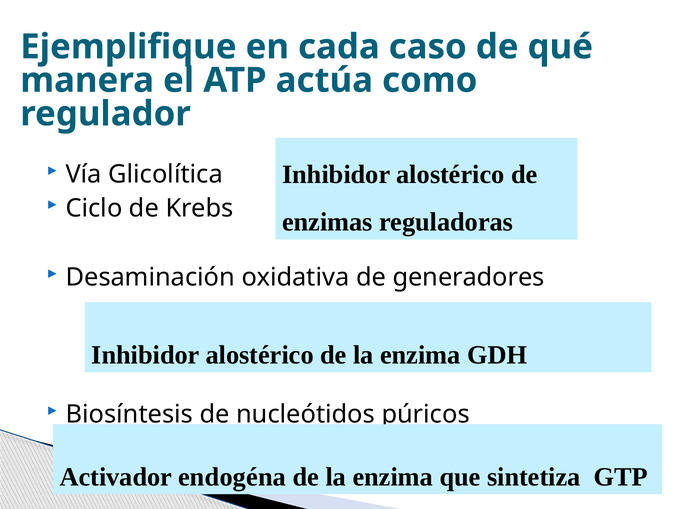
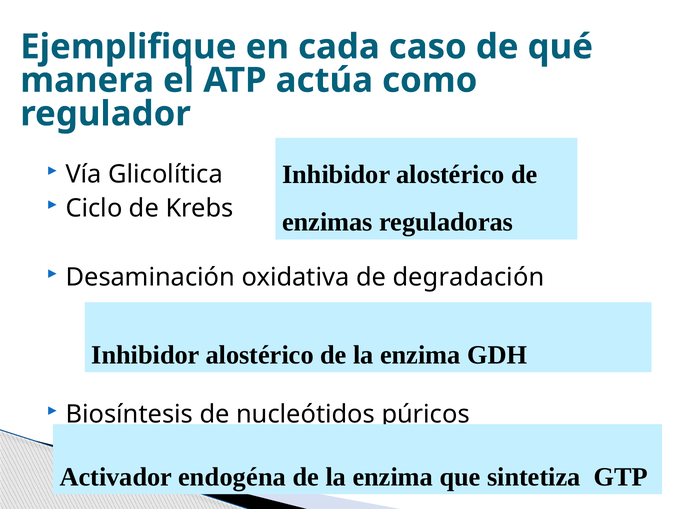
generadores: generadores -> degradación (468, 277)
